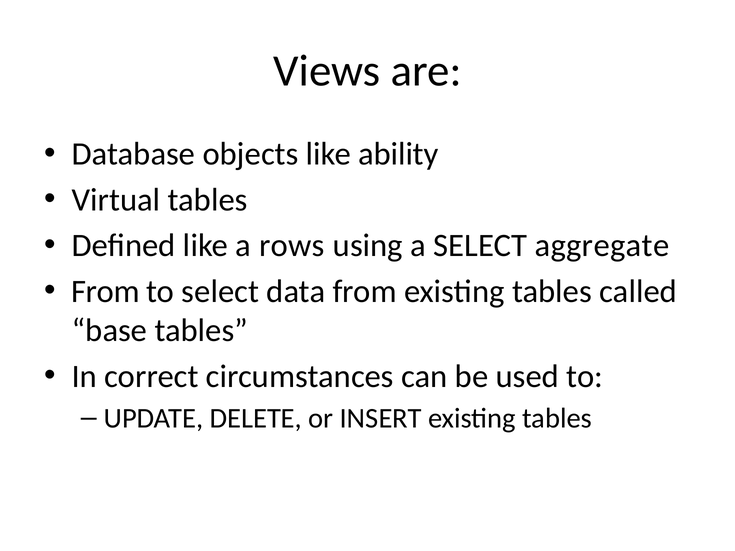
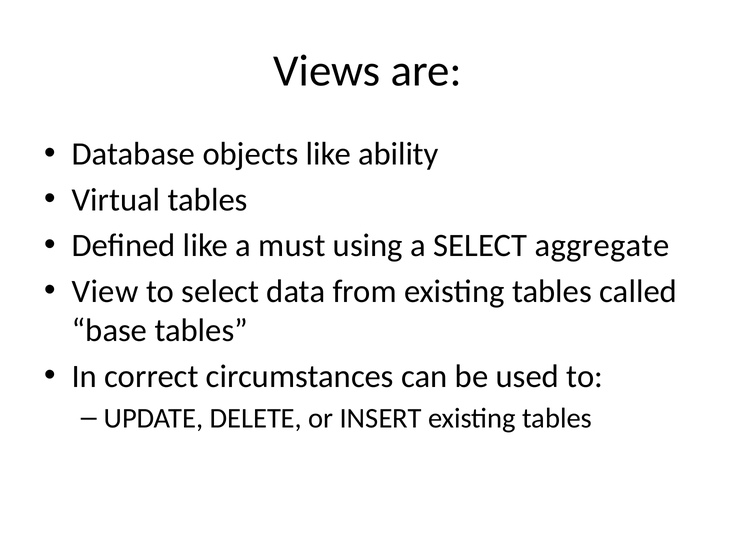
rows: rows -> must (292, 246)
From: From -> View (105, 291)
